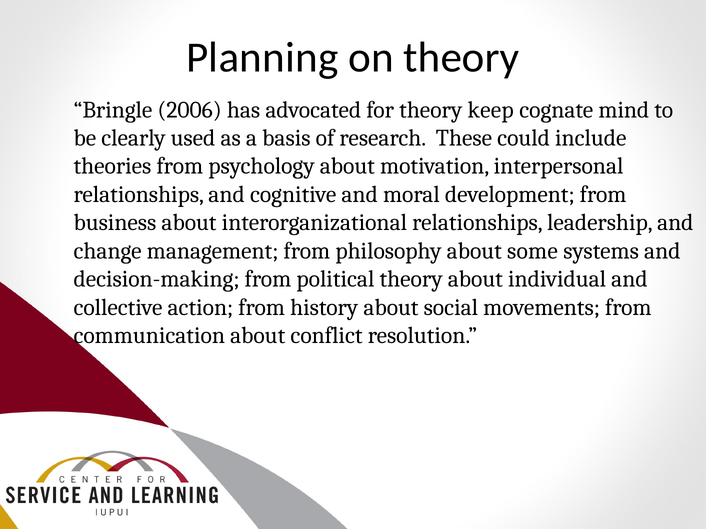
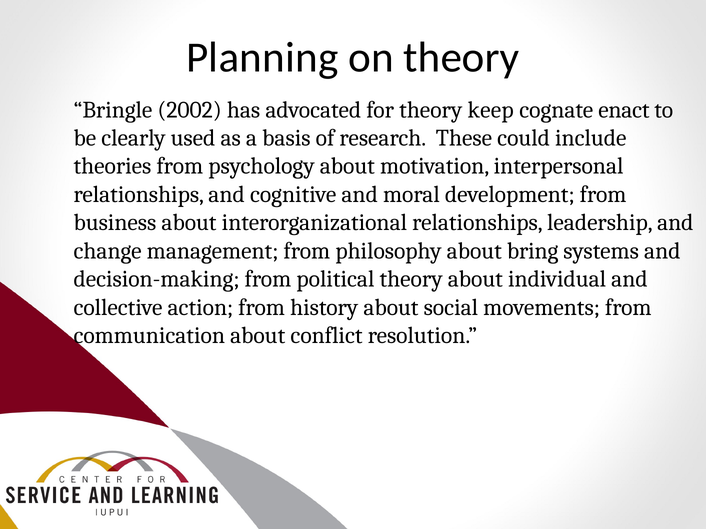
2006: 2006 -> 2002 (190, 110)
mind: mind -> enact (624, 110)
some: some -> bring (533, 251)
